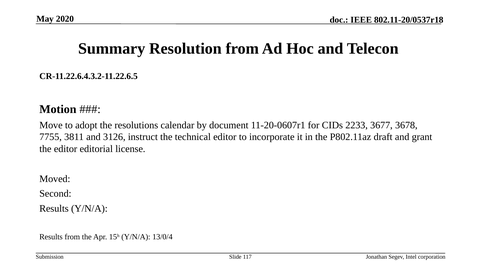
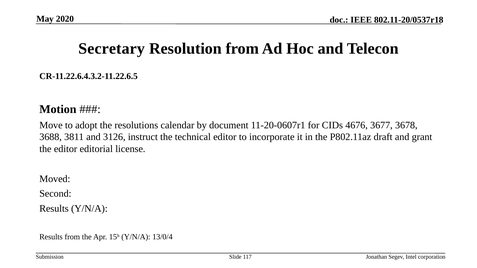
Summary: Summary -> Secretary (112, 49)
2233: 2233 -> 4676 (357, 125)
7755: 7755 -> 3688 (51, 137)
